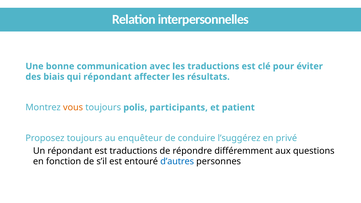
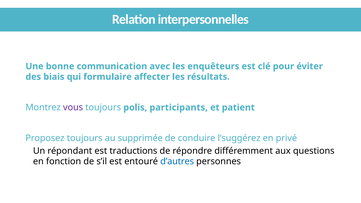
les traductions: traductions -> enquêteurs (213, 66)
qui répondant: répondant -> formulaire (108, 77)
vous colour: orange -> purple (73, 108)
enquêteur: enquêteur -> supprimée (140, 138)
